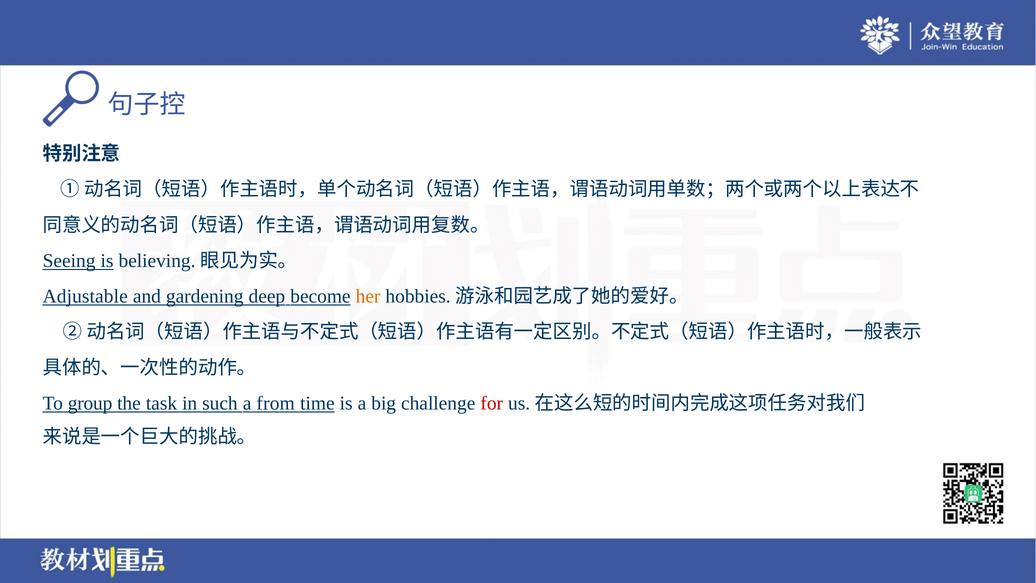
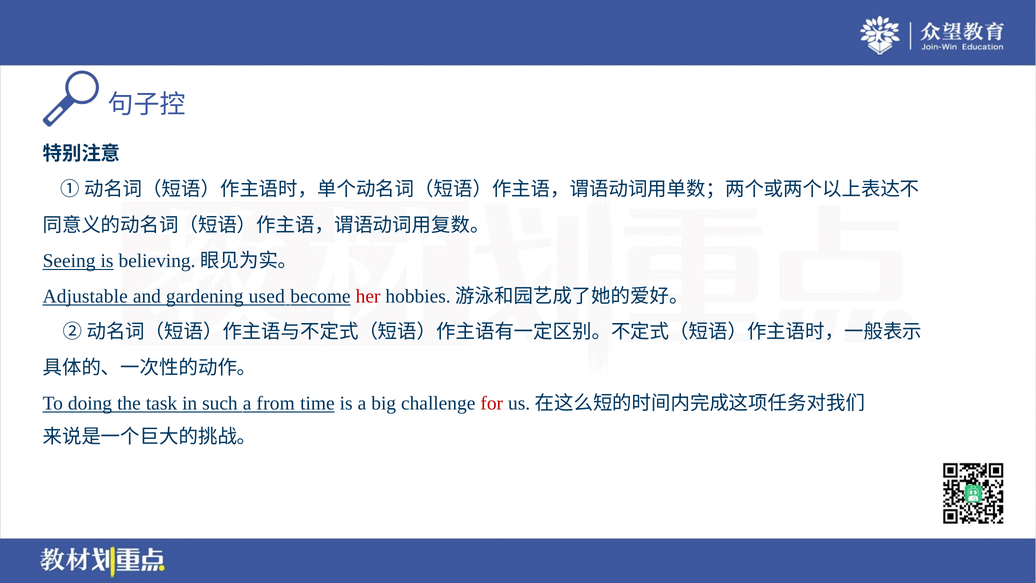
deep: deep -> used (267, 296)
her colour: orange -> red (368, 296)
group: group -> doing (90, 403)
